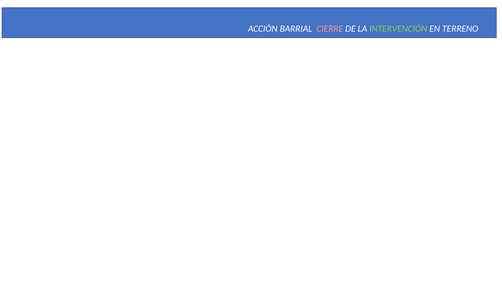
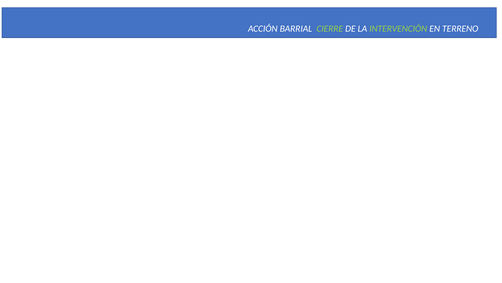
CIERRE colour: pink -> light green (330, 29)
